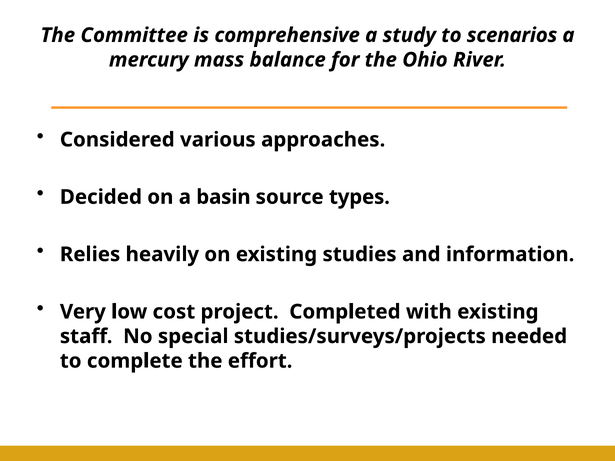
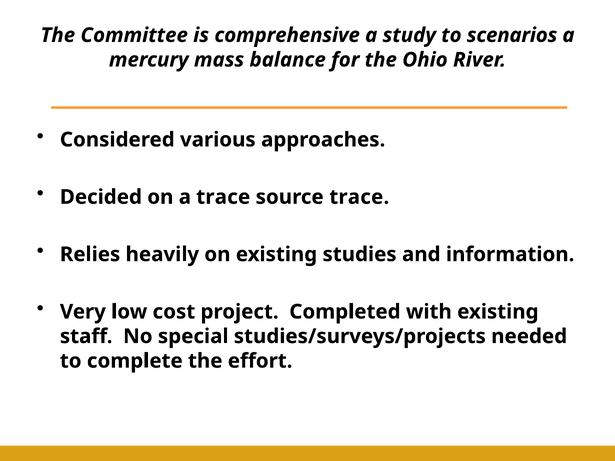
a basin: basin -> trace (223, 197)
source types: types -> trace (359, 197)
